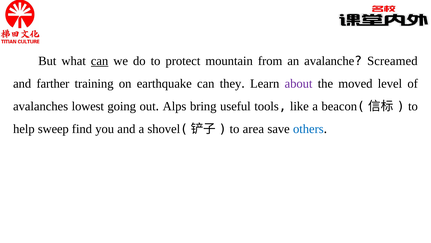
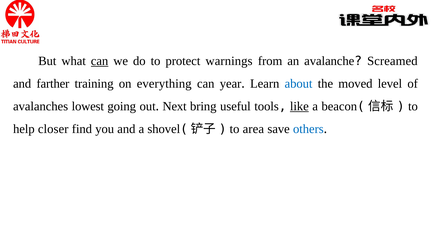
mountain: mountain -> warnings (229, 61)
earthquake: earthquake -> everything (164, 83)
they: they -> year (231, 83)
about colour: purple -> blue (299, 83)
Alps: Alps -> Next (175, 106)
like underline: none -> present (299, 106)
sweep: sweep -> closer (53, 129)
